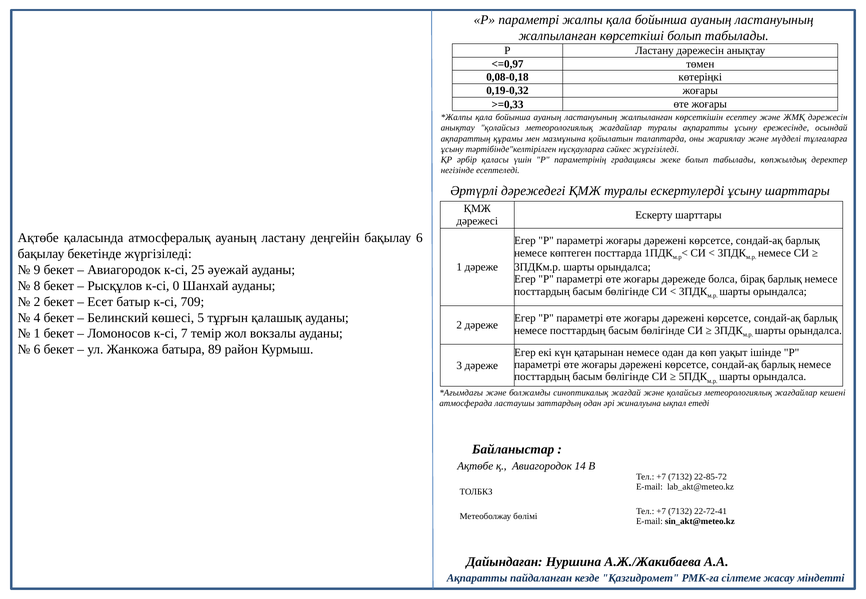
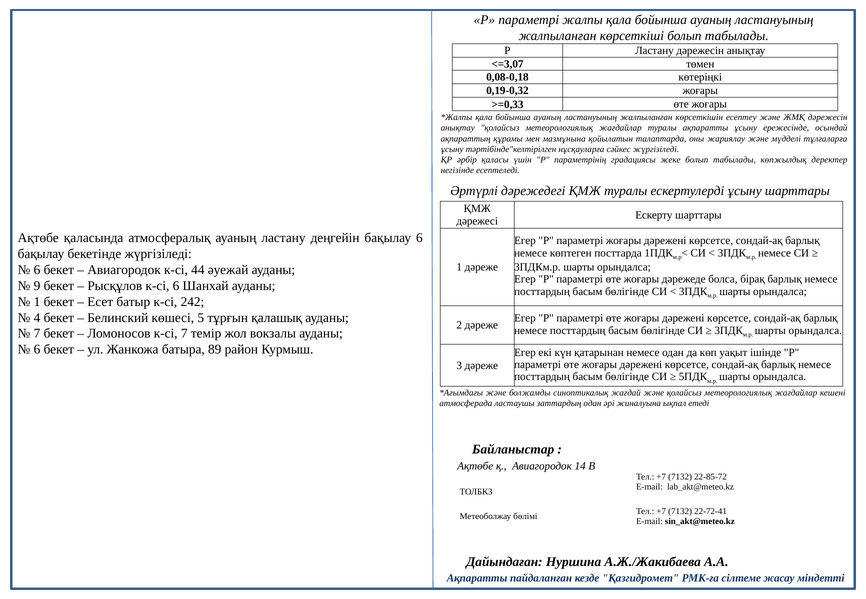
<=0,97: <=0,97 -> <=3,07 (507, 64)
9: 9 -> 6 (37, 270)
25: 25 -> 44 (198, 270)
8: 8 -> 9 (37, 286)
к-сі 0: 0 -> 6 (176, 286)
2: 2 -> 1 (37, 302)
709: 709 -> 242 (192, 302)
1: 1 -> 7 (37, 334)
